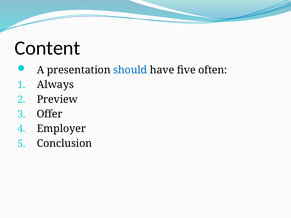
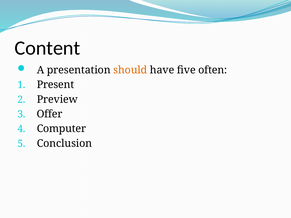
should colour: blue -> orange (130, 70)
Always: Always -> Present (55, 85)
Employer: Employer -> Computer (61, 129)
